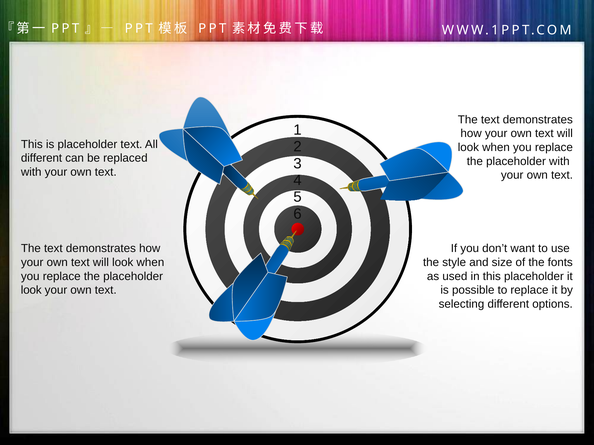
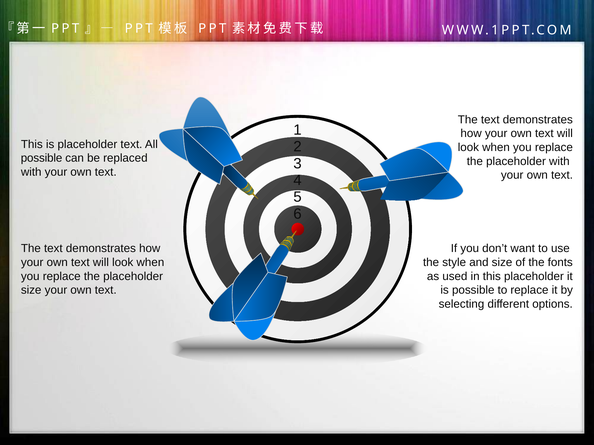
different: different -> possible (42, 158)
look: look -> size (31, 290)
